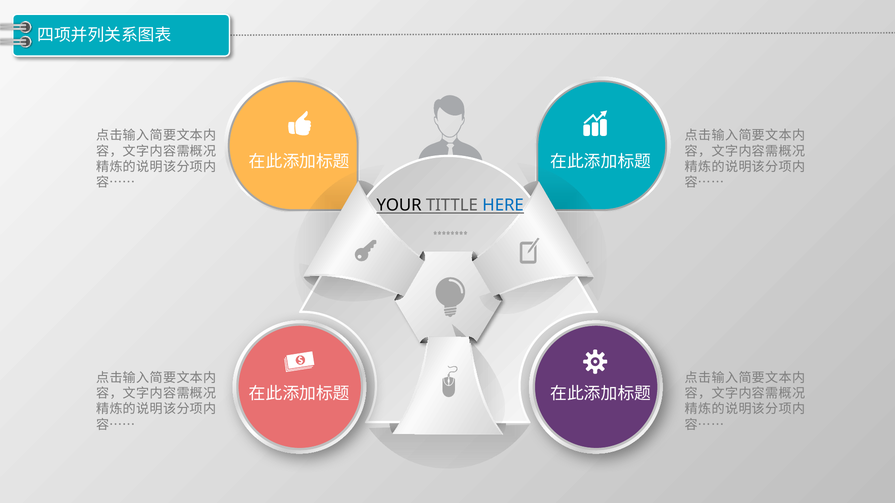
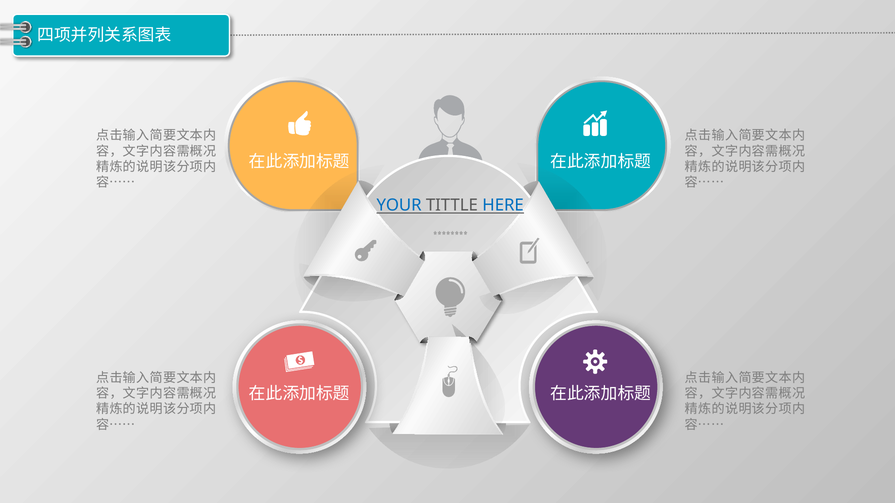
YOUR colour: black -> blue (399, 206)
